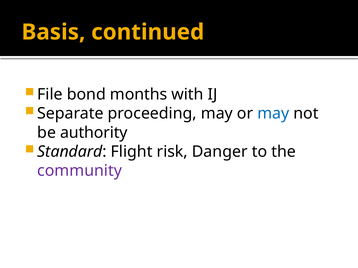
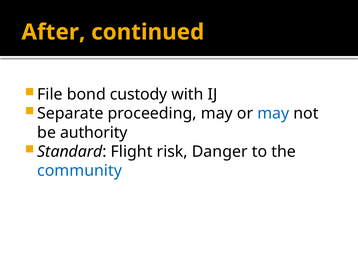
Basis: Basis -> After (53, 32)
months: months -> custody (139, 95)
community colour: purple -> blue (80, 171)
